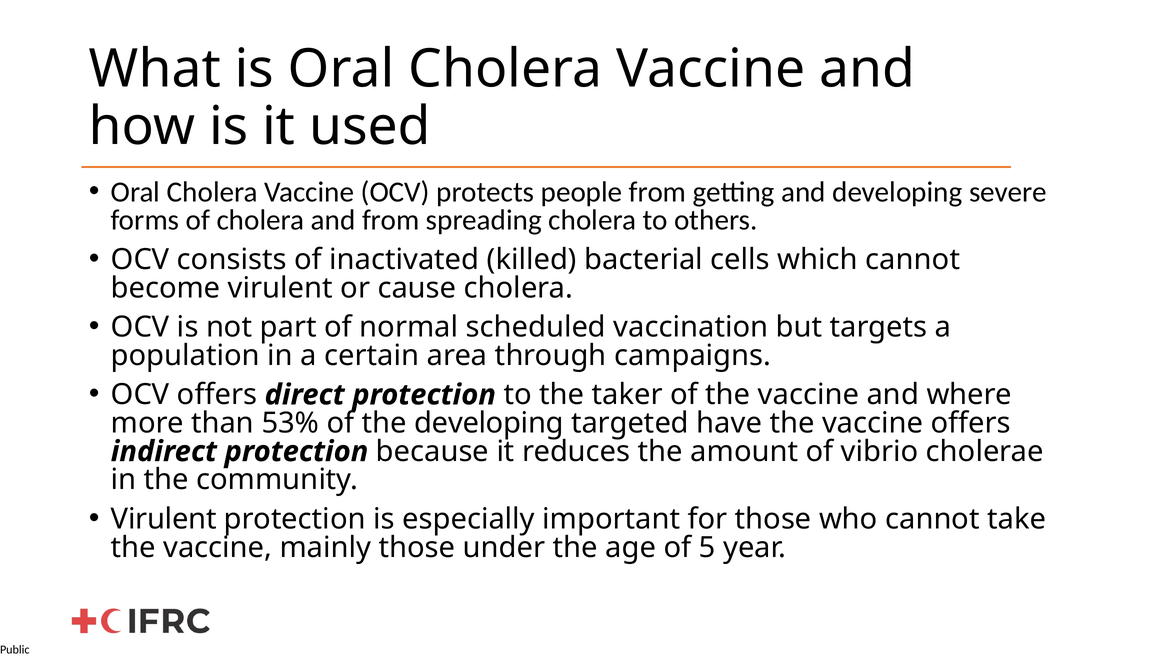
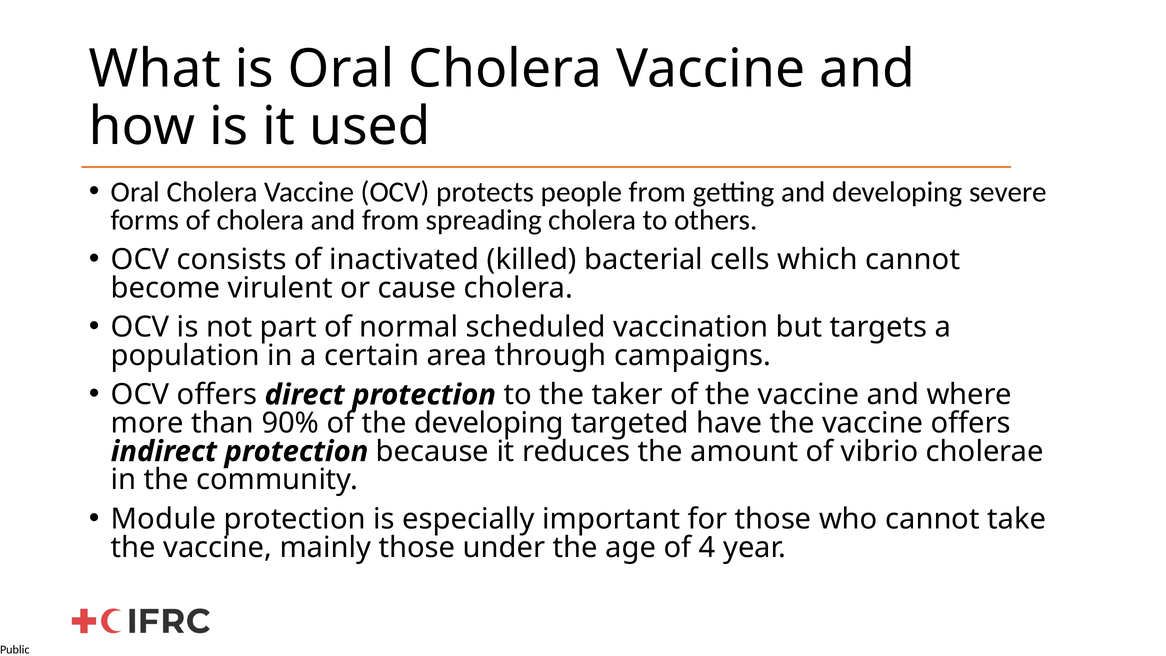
53%: 53% -> 90% (290, 423)
Virulent: Virulent -> Module (163, 519)
5: 5 -> 4 (707, 547)
